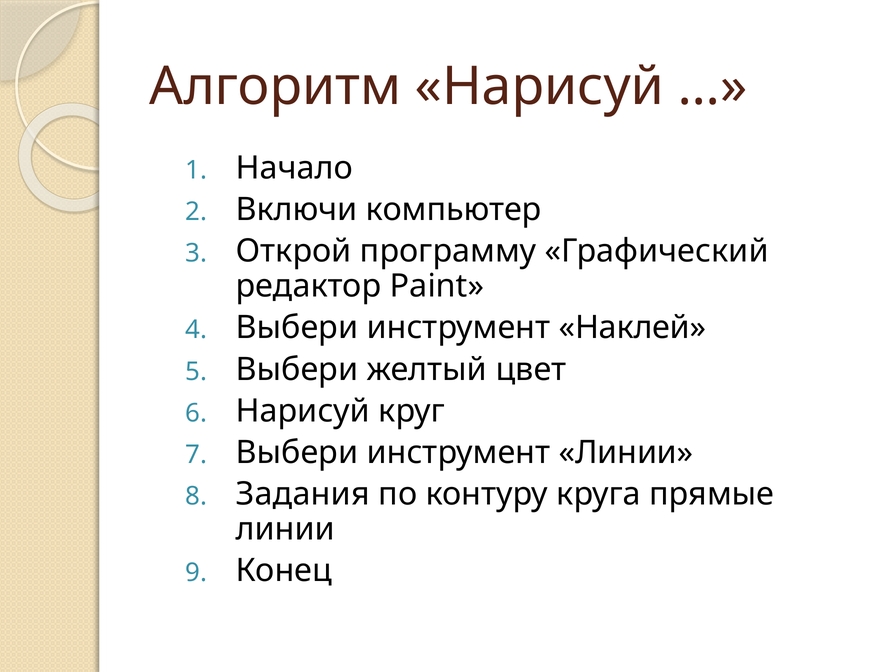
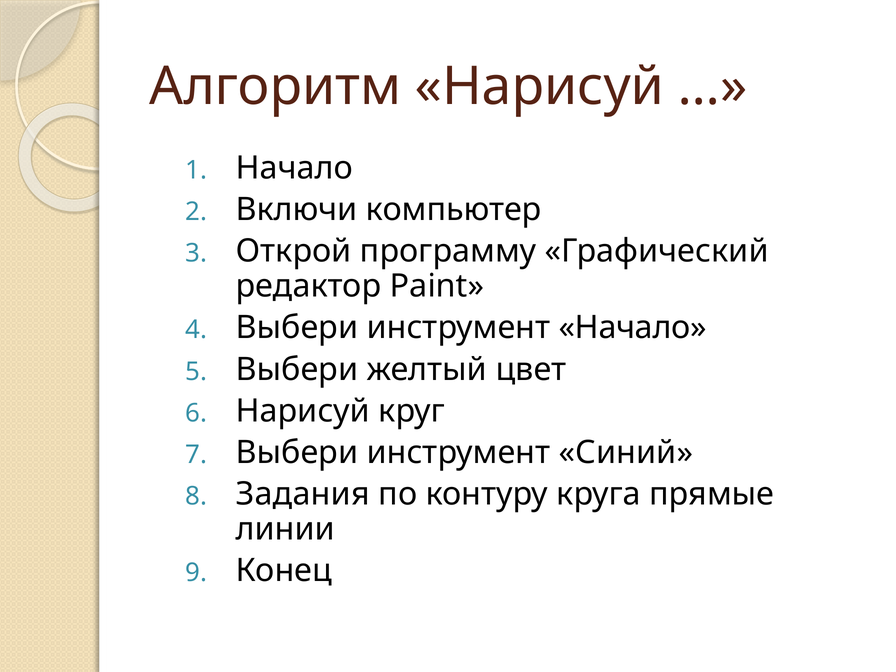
инструмент Наклей: Наклей -> Начало (633, 328)
инструмент Линии: Линии -> Синий (626, 453)
